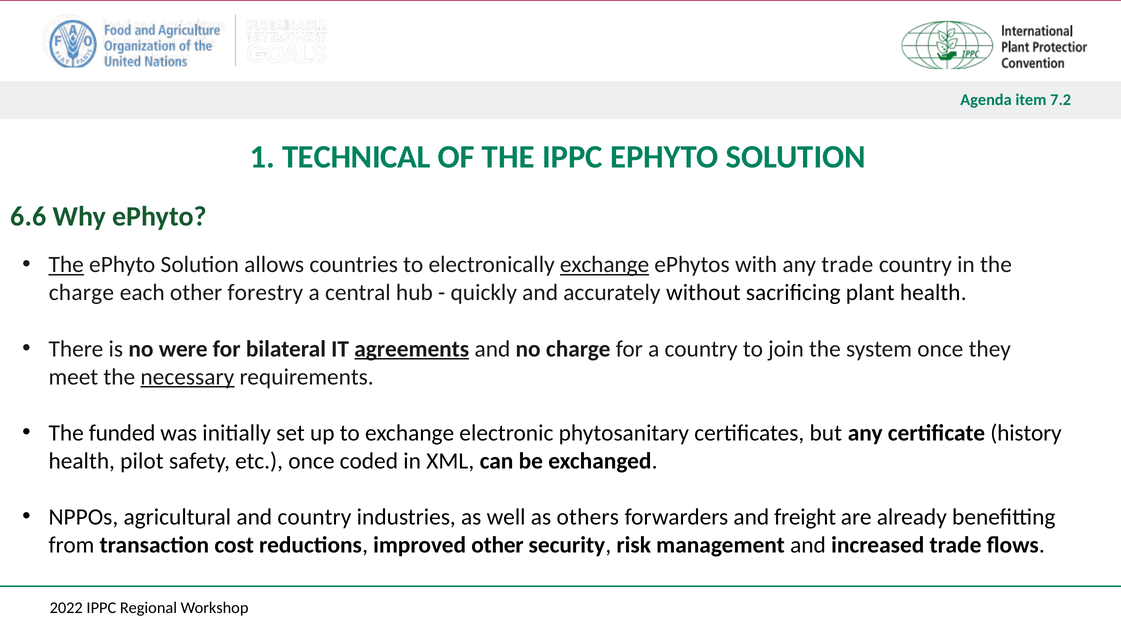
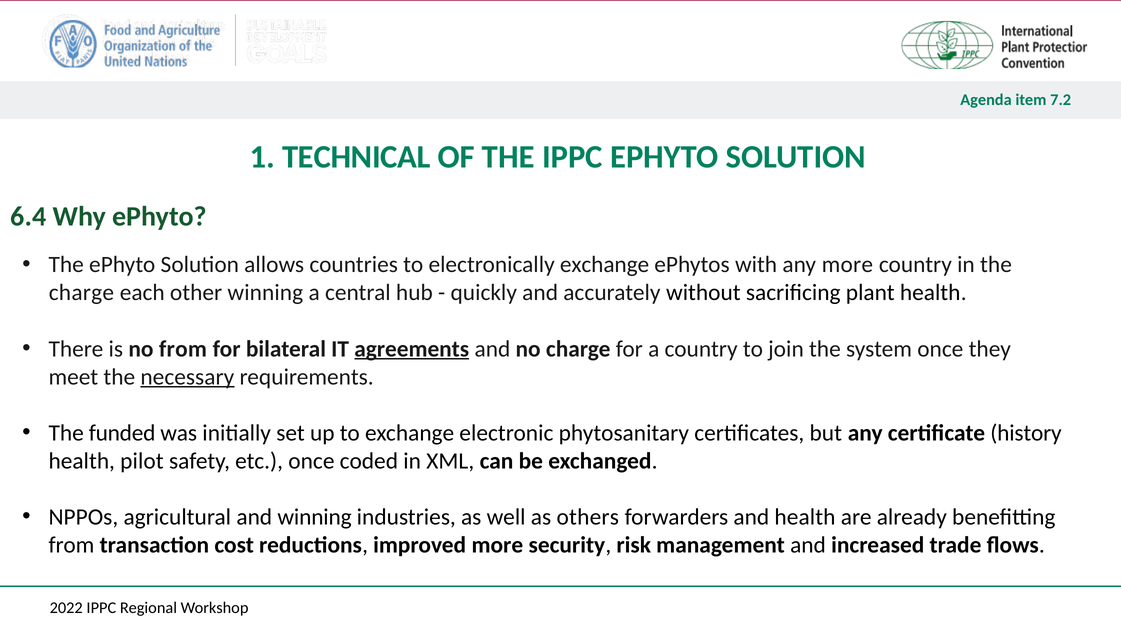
6.6: 6.6 -> 6.4 (28, 217)
The underline: present -> none (66, 265)
exchange underline: present -> none (605, 265)
any trade: trade -> more (847, 265)
other forestry: forestry -> winning (265, 293)
no were: were -> from (183, 349)
and country: country -> winning (315, 517)
and freight: freight -> health (805, 517)
improved other: other -> more (497, 545)
